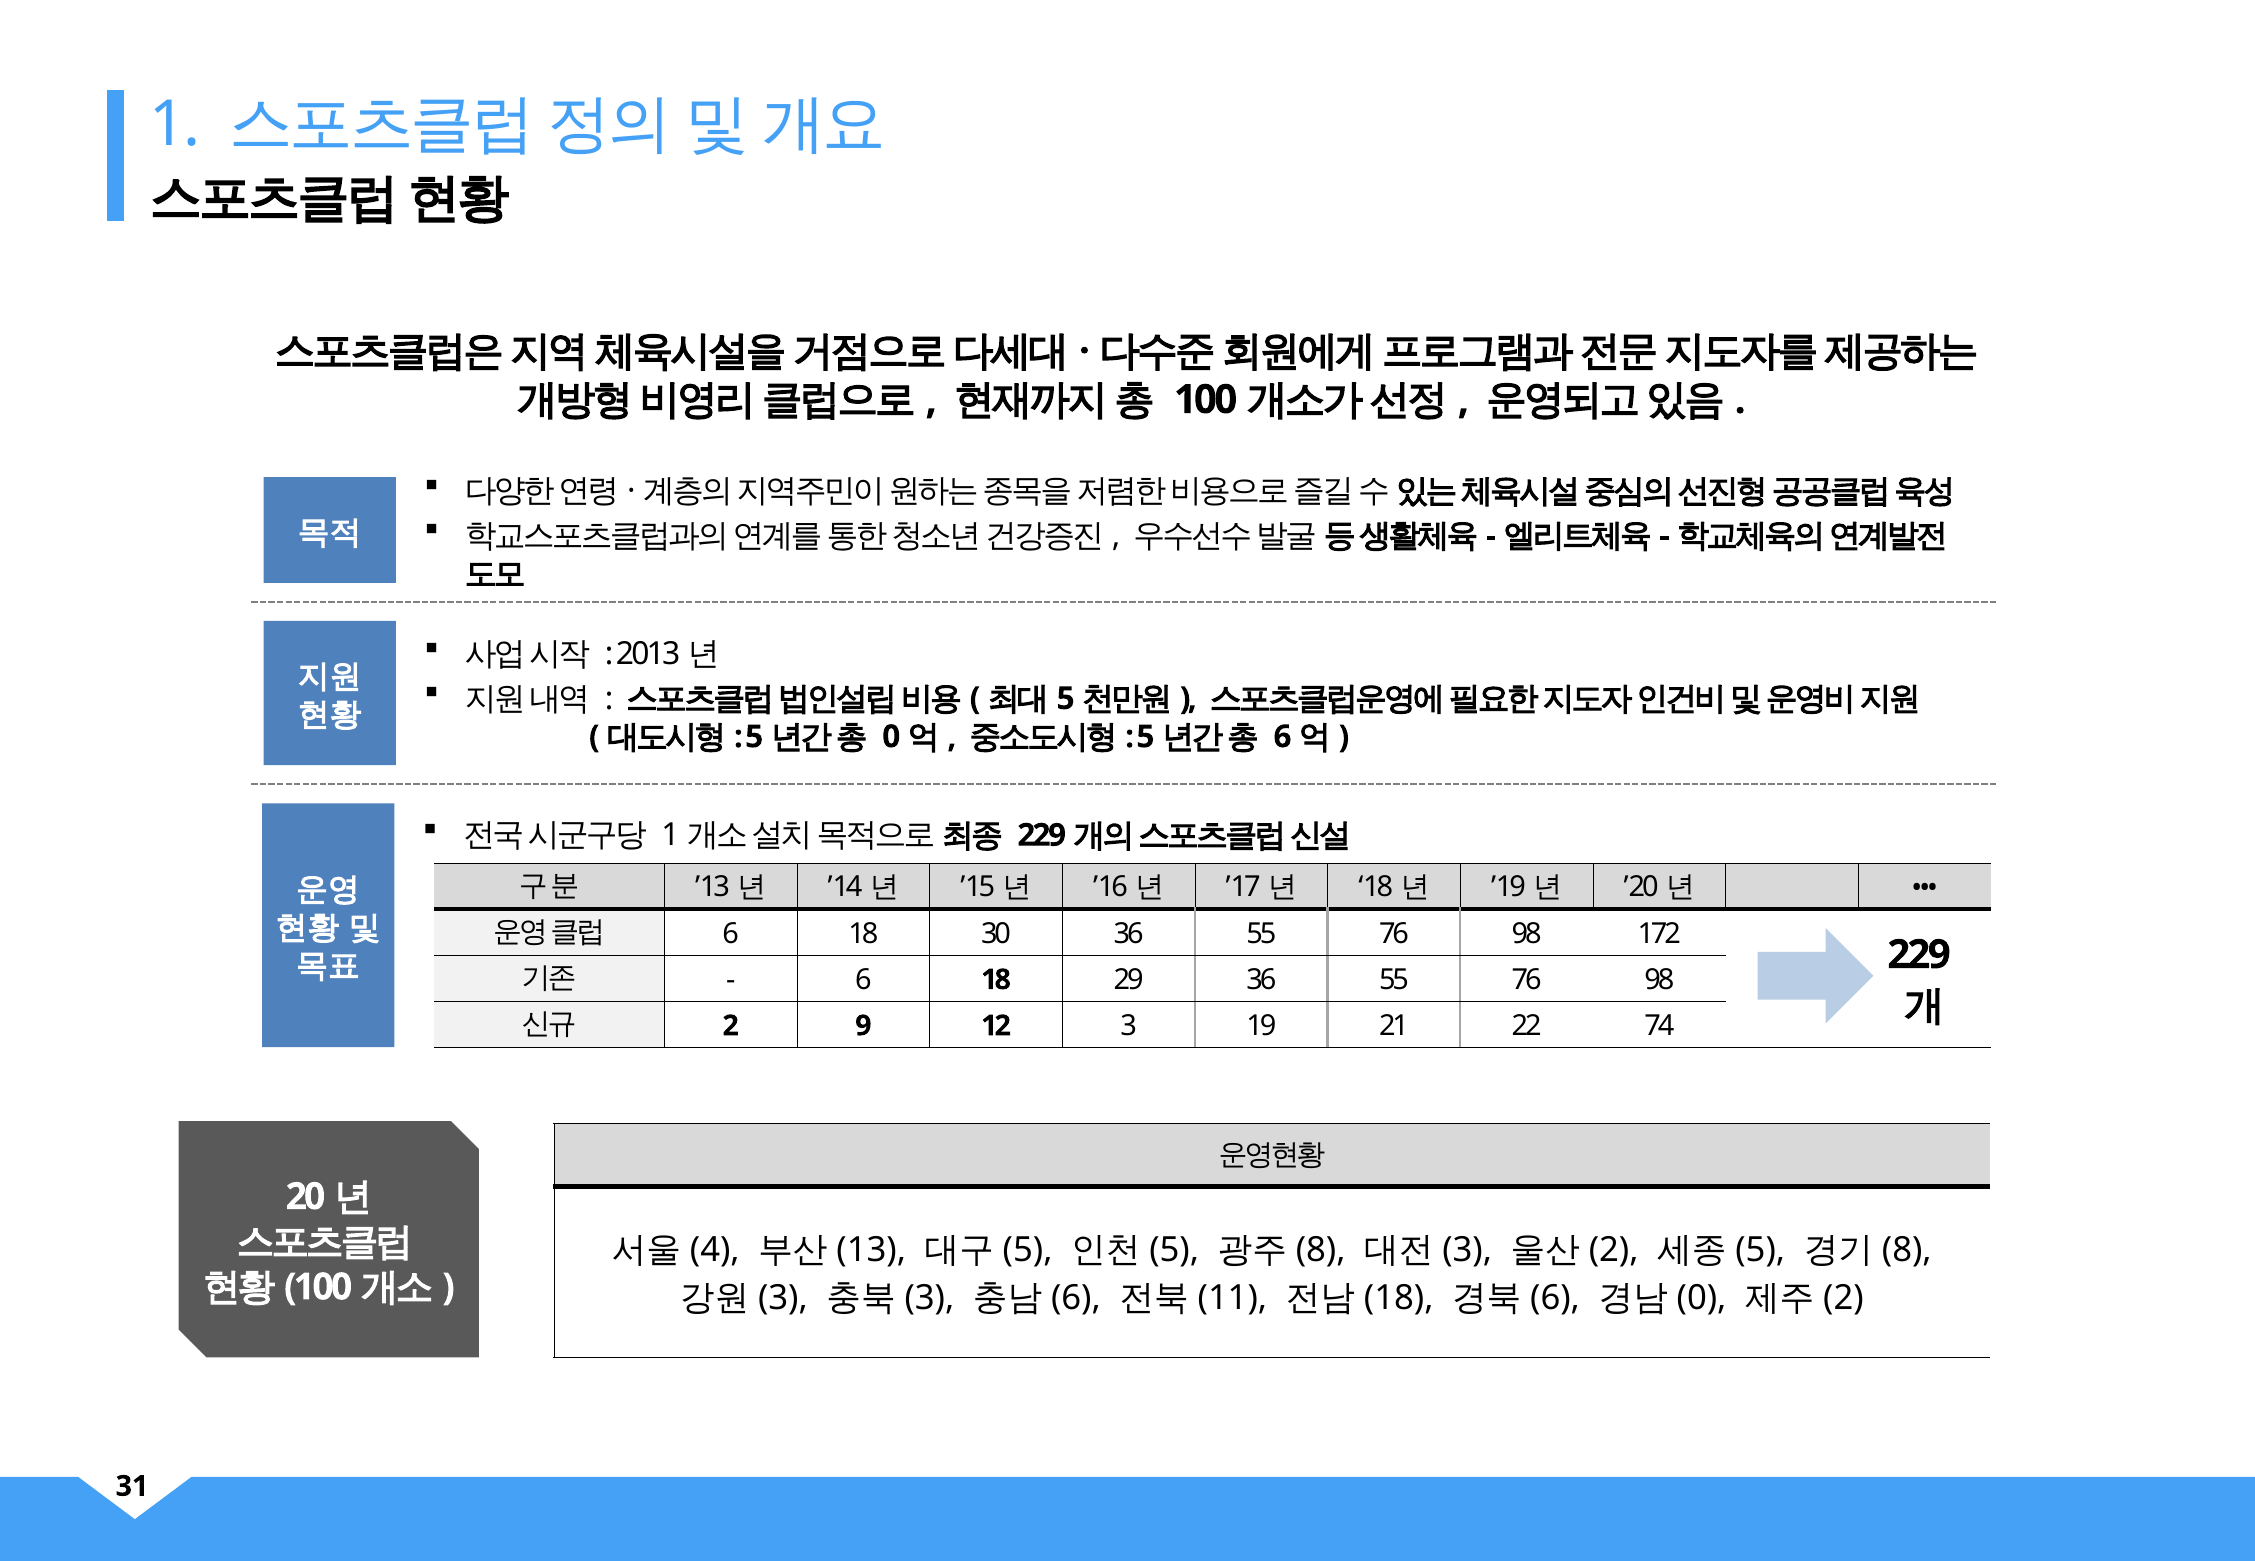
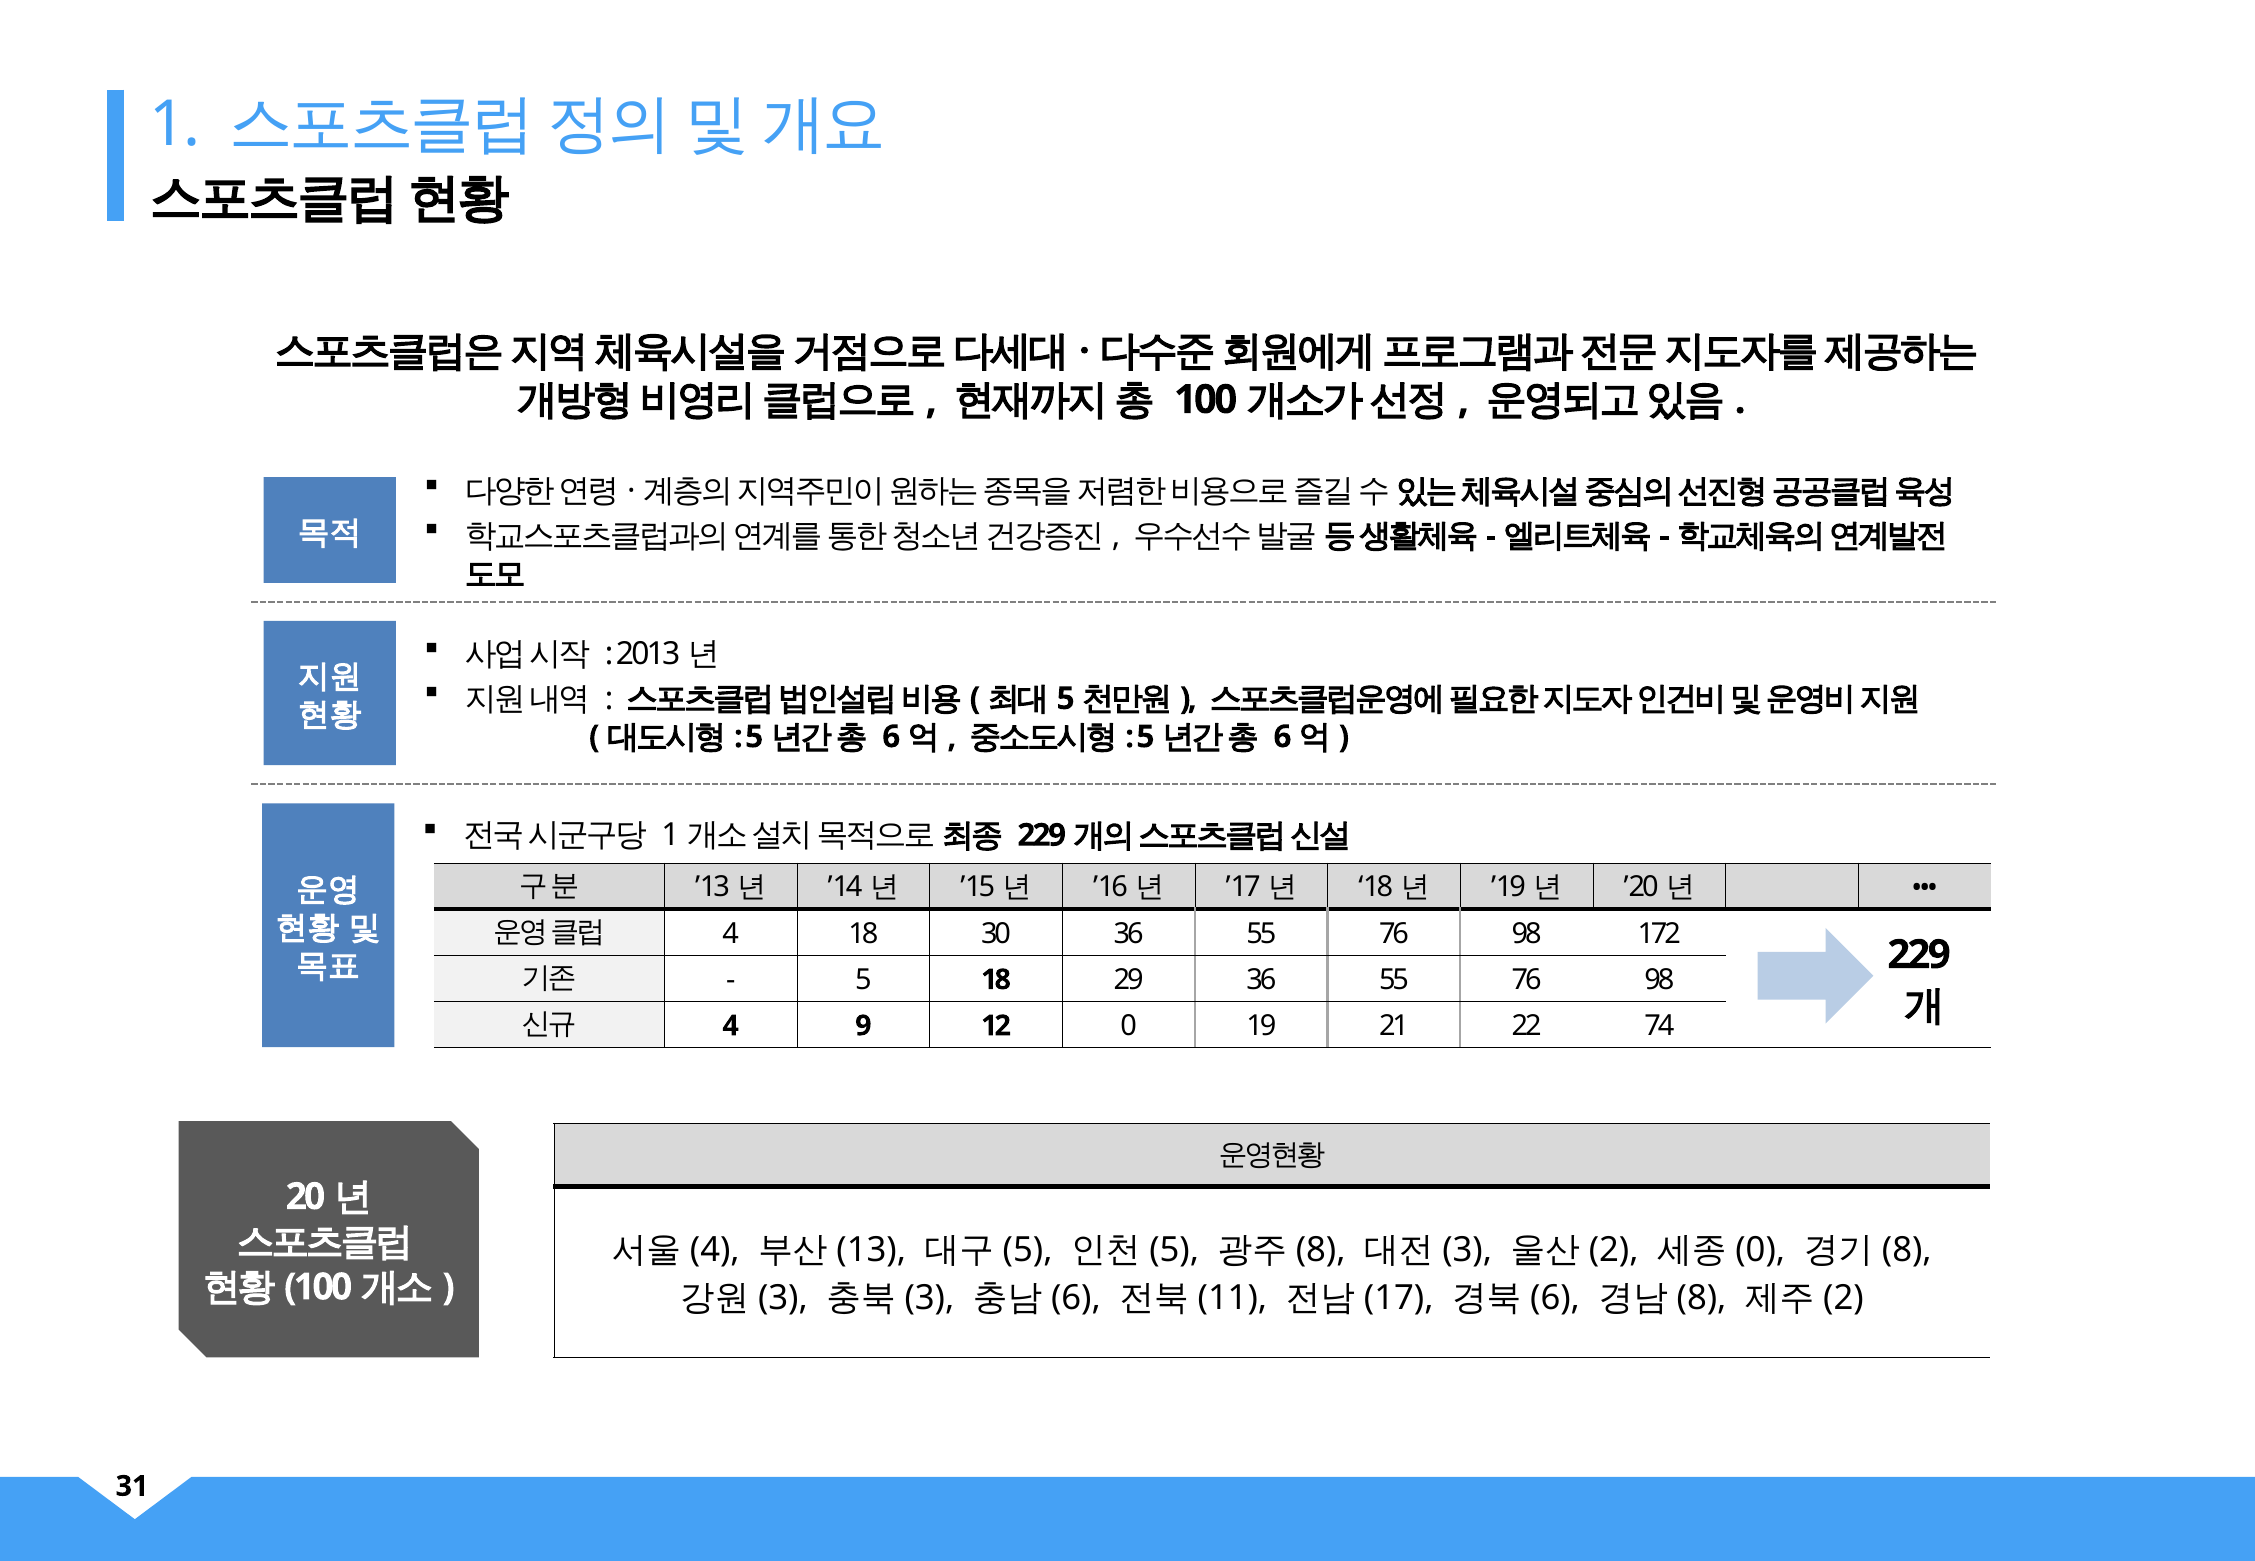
0: 0 -> 6 (891, 737)
6: 6 -> 4 (731, 934)
6: 6 -> 5 (863, 980)
2: 2 -> 4 (731, 1026)
12 3: 3 -> 0 (1129, 1026)
5: 5 -> 0 (1760, 1250)
18: 18 -> 17 (1399, 1298)
0: 0 -> 8 (1702, 1298)
